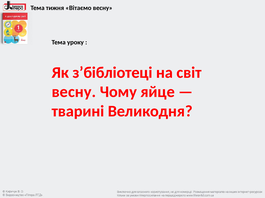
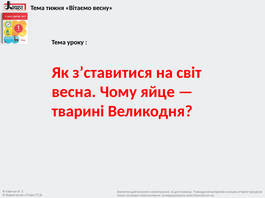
з’бібліотеці: з’бібліотеці -> з’ставитися (112, 73)
весну: весну -> весна (74, 92)
